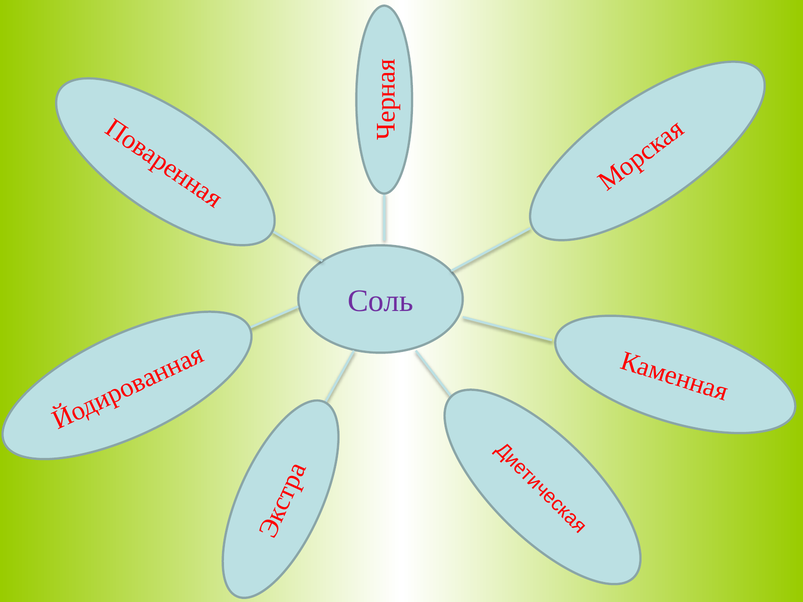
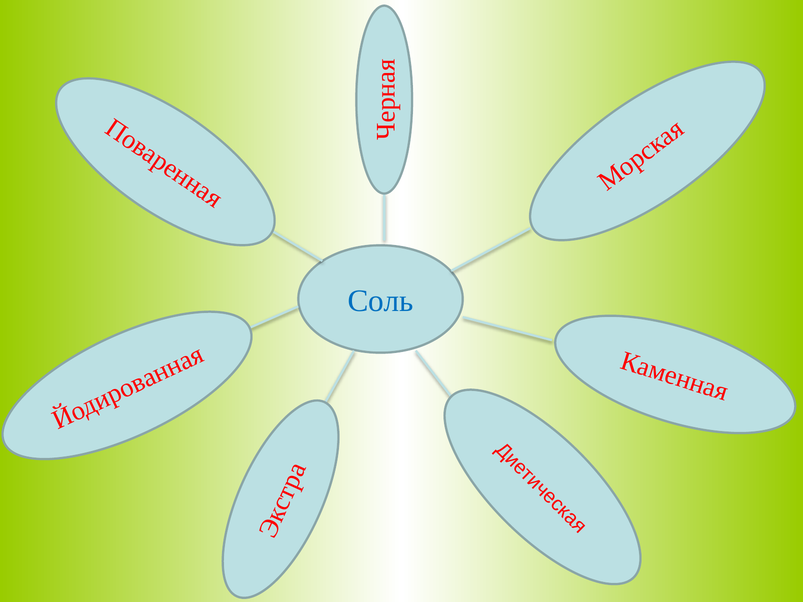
Соль colour: purple -> blue (381, 301)
